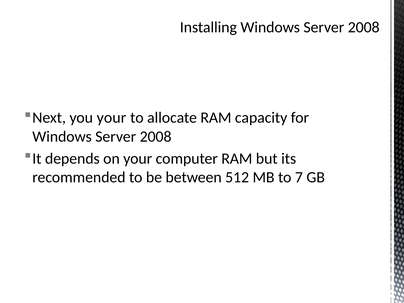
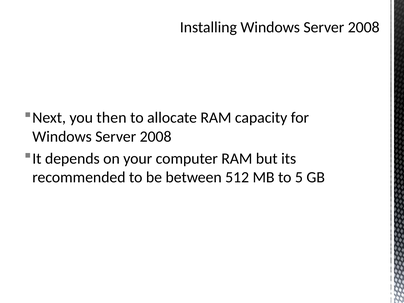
you your: your -> then (111, 118)
7: 7 -> 5 (299, 177)
